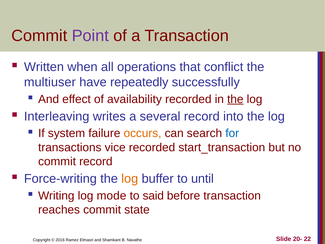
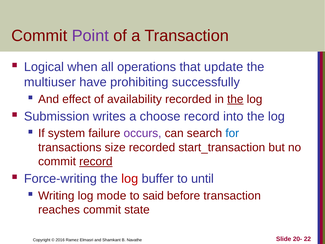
Written: Written -> Logical (44, 67)
conflict: conflict -> update (224, 67)
repeatedly: repeatedly -> prohibiting (139, 82)
Interleaving: Interleaving -> Submission (57, 116)
several: several -> choose (160, 116)
occurs colour: orange -> purple (143, 133)
vice: vice -> size (115, 147)
record underline: none -> present (96, 161)
log colour: orange -> red (130, 179)
